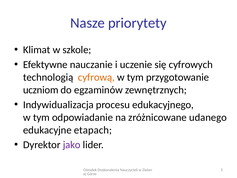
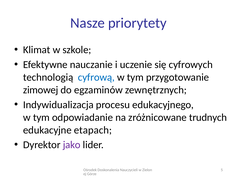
cyfrową colour: orange -> blue (96, 77)
uczniom: uczniom -> zimowej (41, 90)
udanego: udanego -> trudnych (208, 117)
